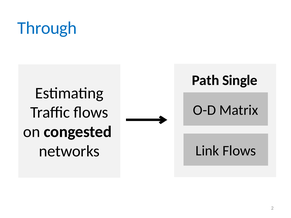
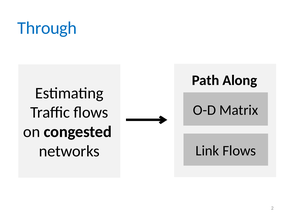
Single: Single -> Along (240, 80)
